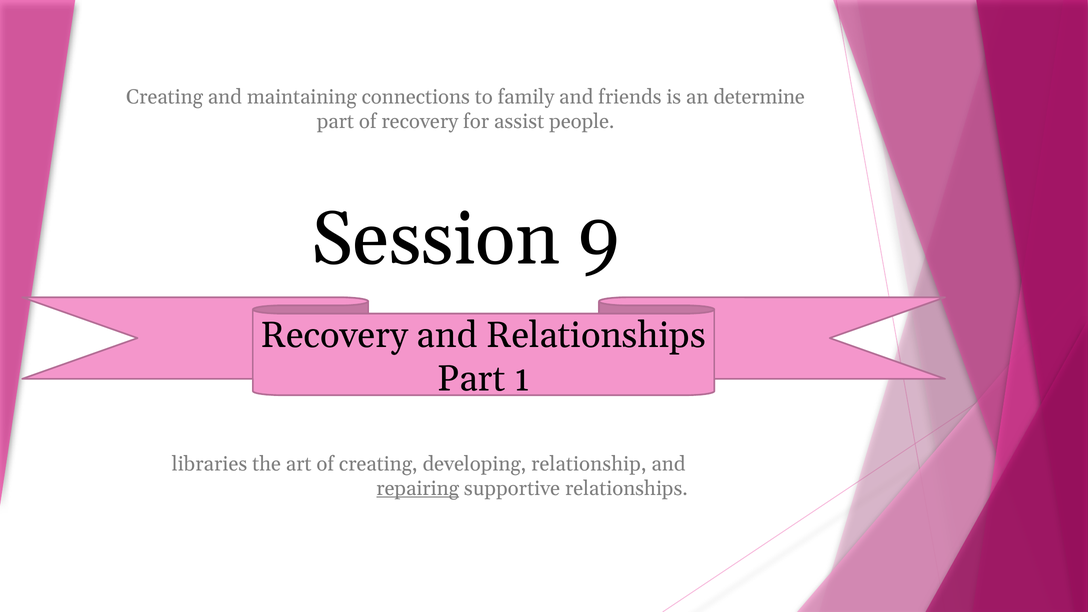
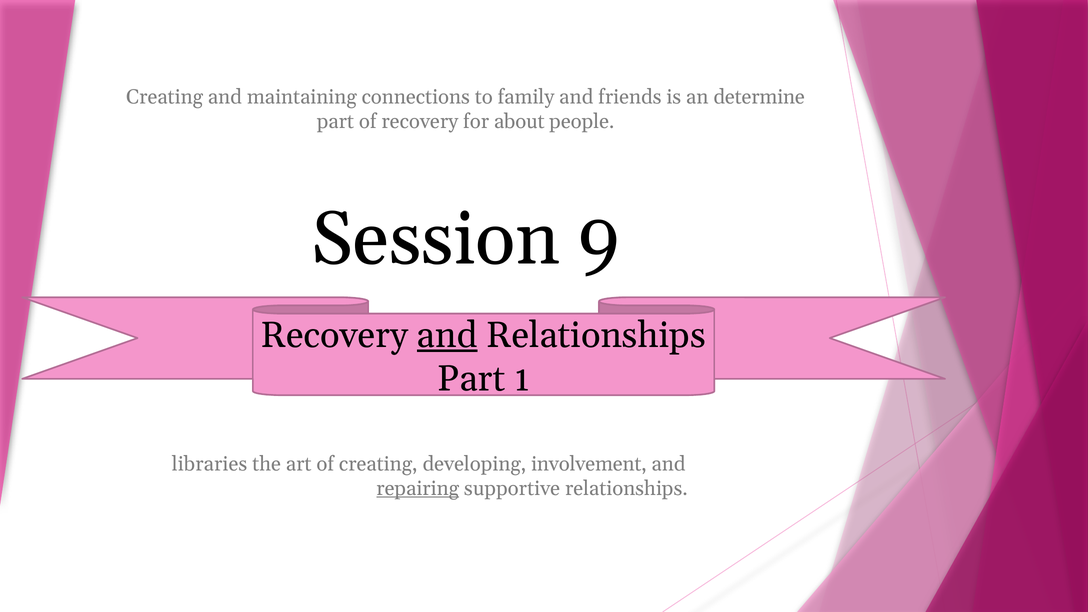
assist: assist -> about (519, 121)
and underline: none -> present (447, 335)
relationship: relationship -> involvement (589, 464)
